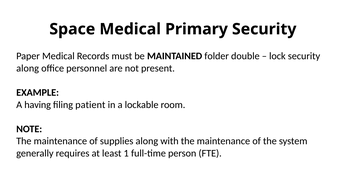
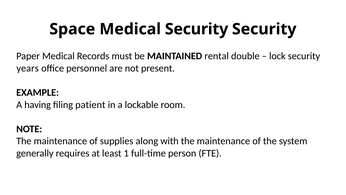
Medical Primary: Primary -> Security (197, 29)
folder: folder -> rental (217, 56)
along: along -> years (28, 68)
